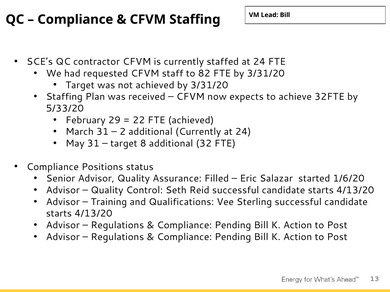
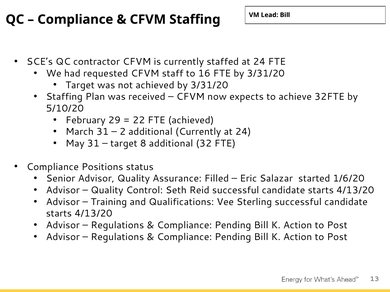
82: 82 -> 16 (204, 73)
5/33/20: 5/33/20 -> 5/10/20 (65, 109)
